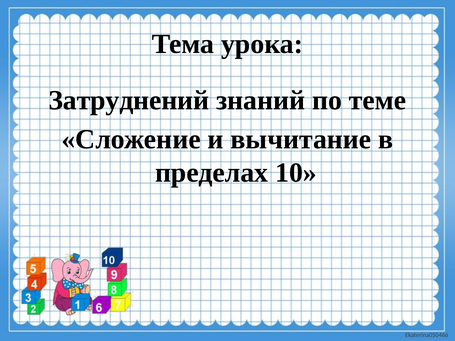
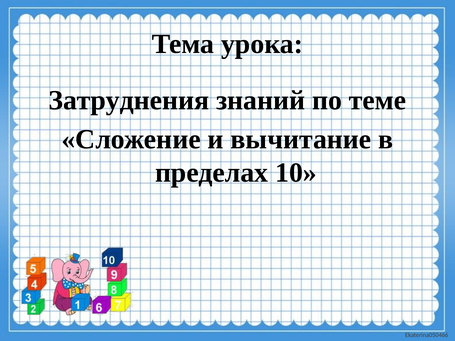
Затруднений: Затруднений -> Затруднения (129, 101)
